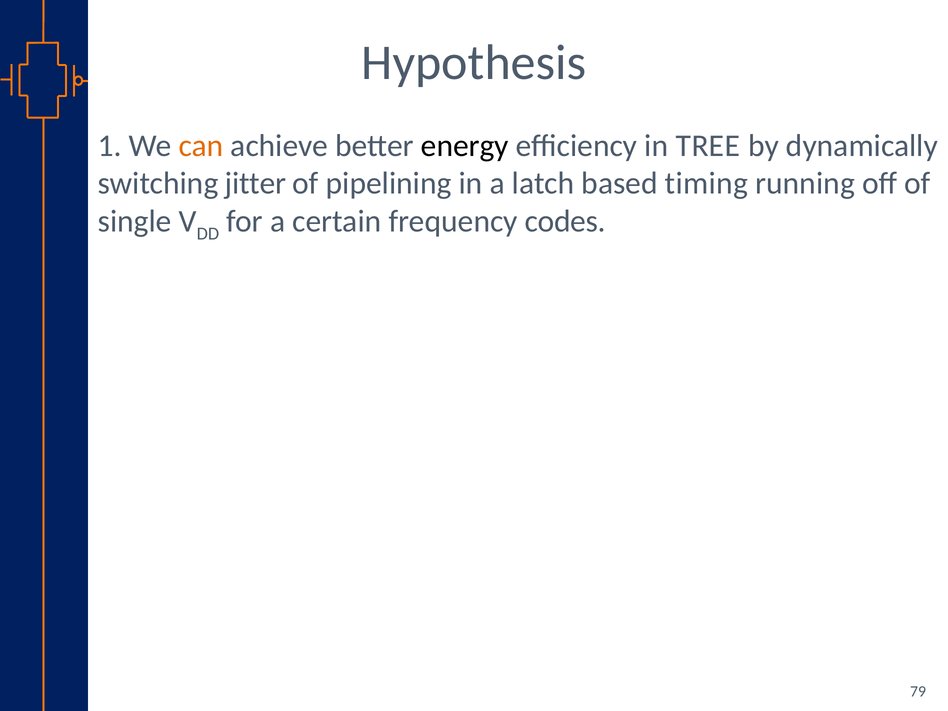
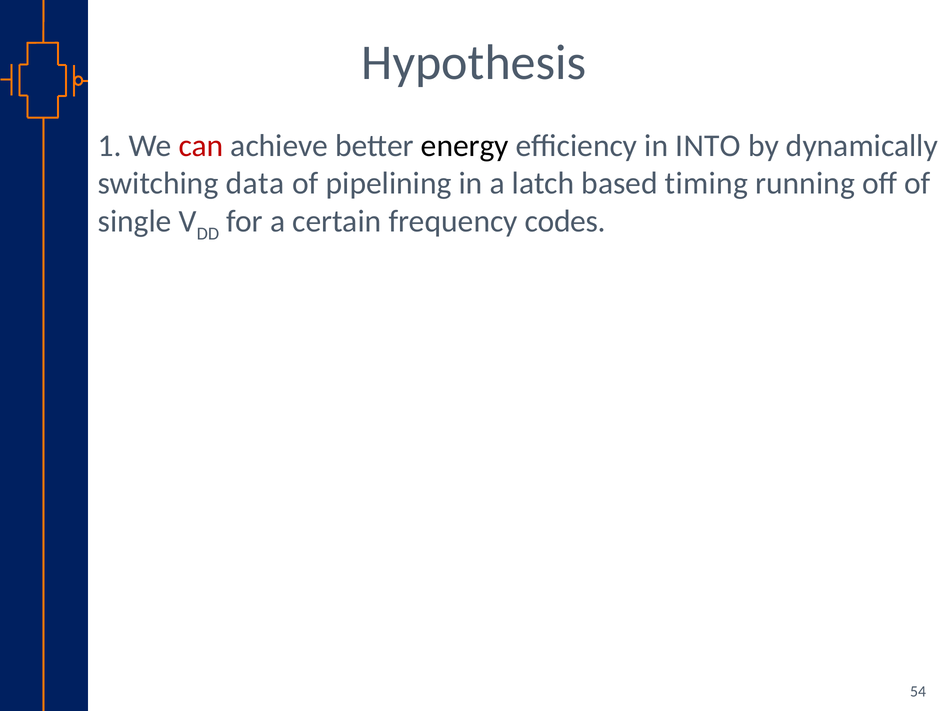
can colour: orange -> red (201, 146)
TREE: TREE -> INTO (708, 146)
jitter: jitter -> data (255, 184)
79: 79 -> 54 (918, 691)
